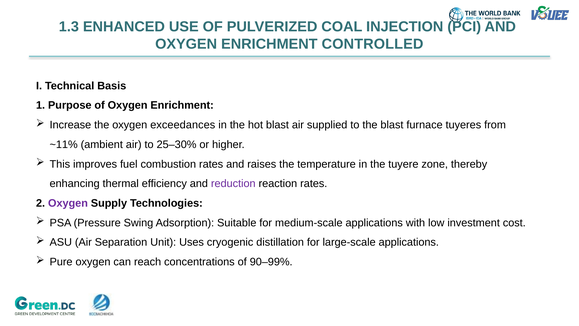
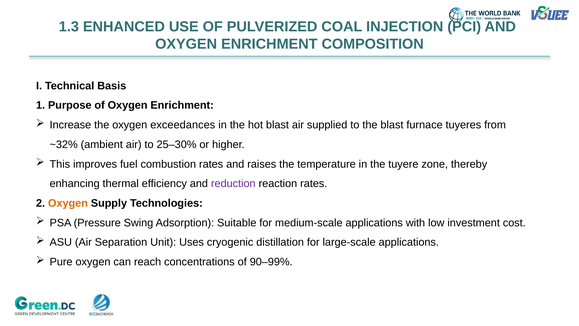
CONTROLLED: CONTROLLED -> COMPOSITION (373, 44)
~11%: ~11% -> ~32% (64, 144)
Oxygen colour: purple -> orange (68, 203)
